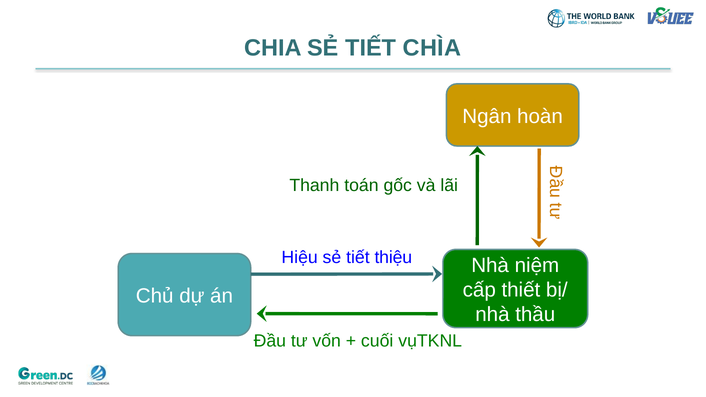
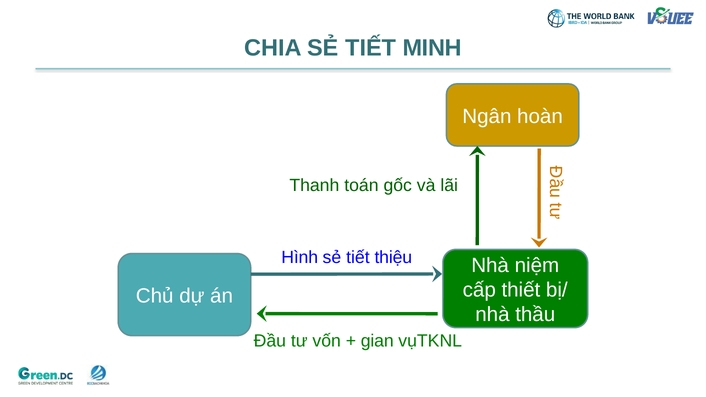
CHÌA: CHÌA -> MINH (432, 48)
Hiệu: Hiệu -> Hình (300, 257)
cuối: cuối -> gian (377, 341)
